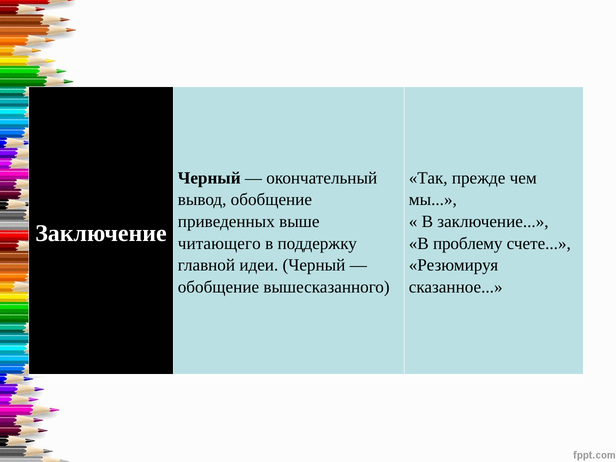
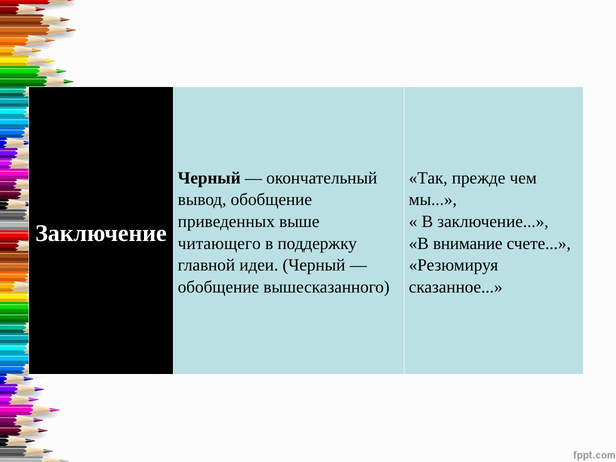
проблему: проблему -> внимание (468, 243)
